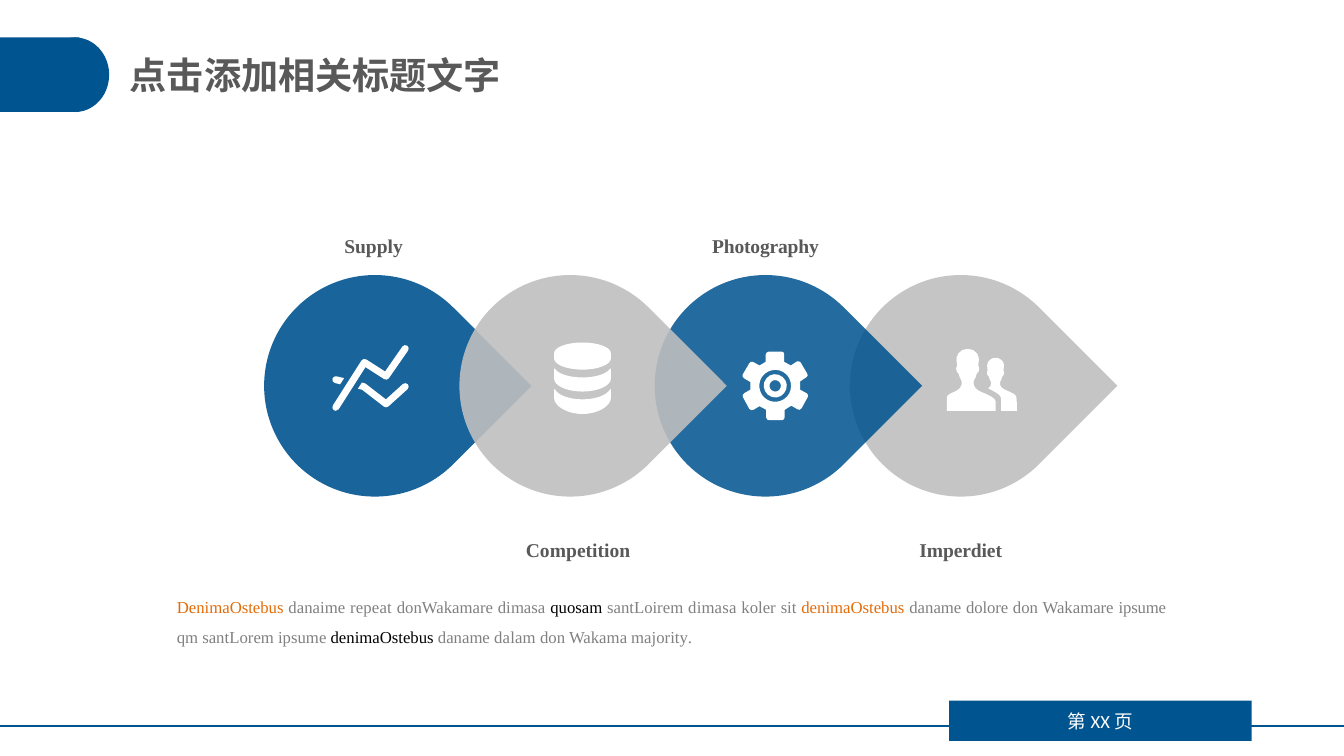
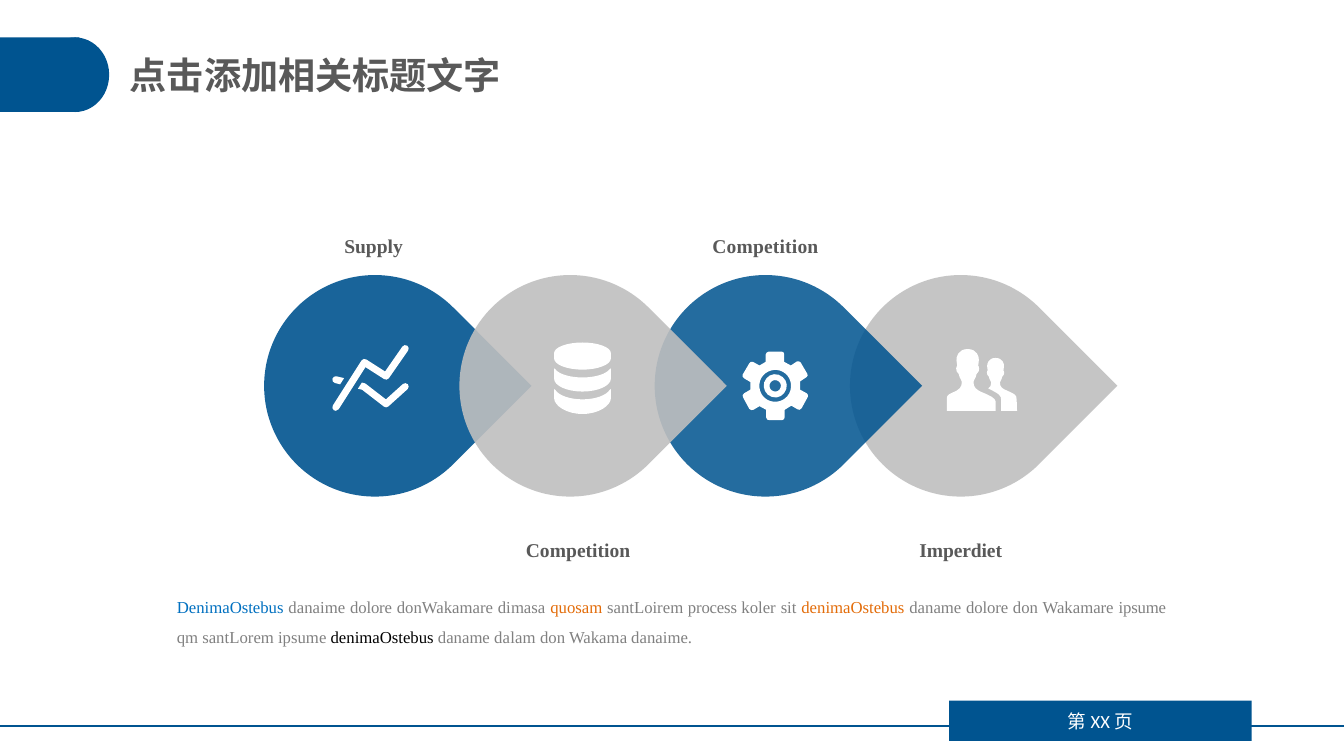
Supply Photography: Photography -> Competition (765, 247)
DenimaOstebus colour: orange -> blue (230, 608)
danaime repeat: repeat -> dolore (371, 608)
quosam colour: black -> orange (576, 608)
santLoirem dimasa: dimasa -> process (712, 608)
Wakama majority: majority -> danaime (662, 638)
